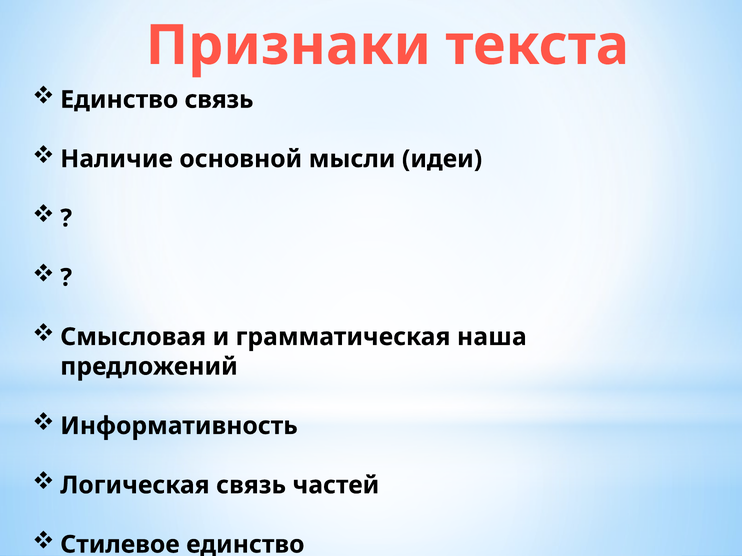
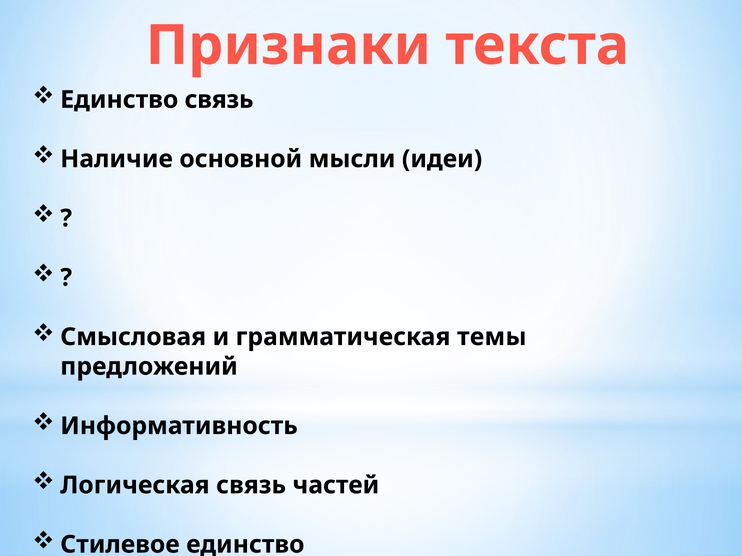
наша: наша -> темы (492, 337)
